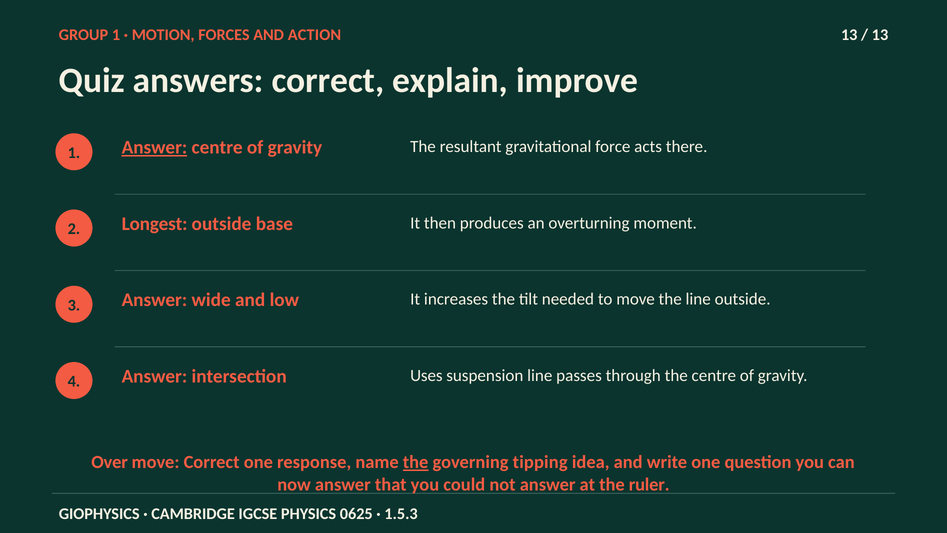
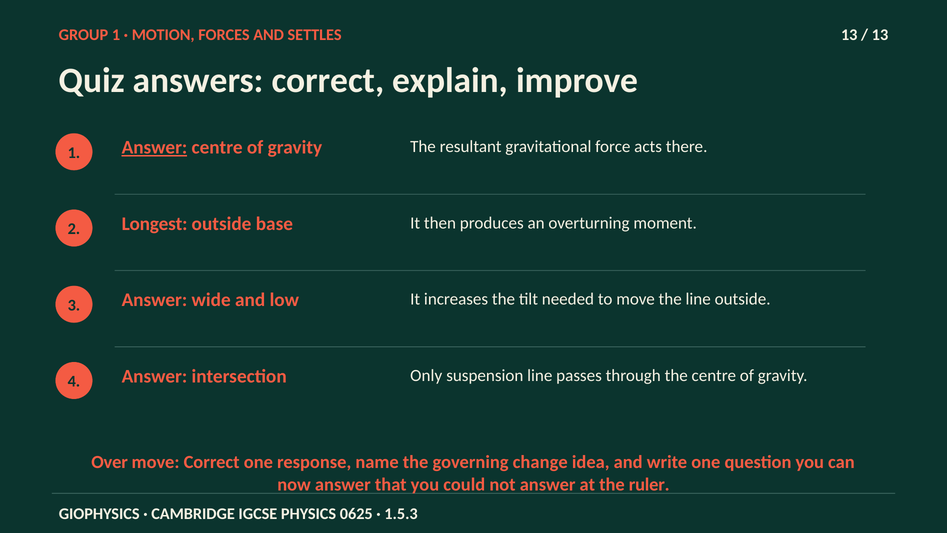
ACTION: ACTION -> SETTLES (315, 35)
Uses: Uses -> Only (426, 375)
the underline: present -> none (416, 462)
tipping: tipping -> change (540, 462)
